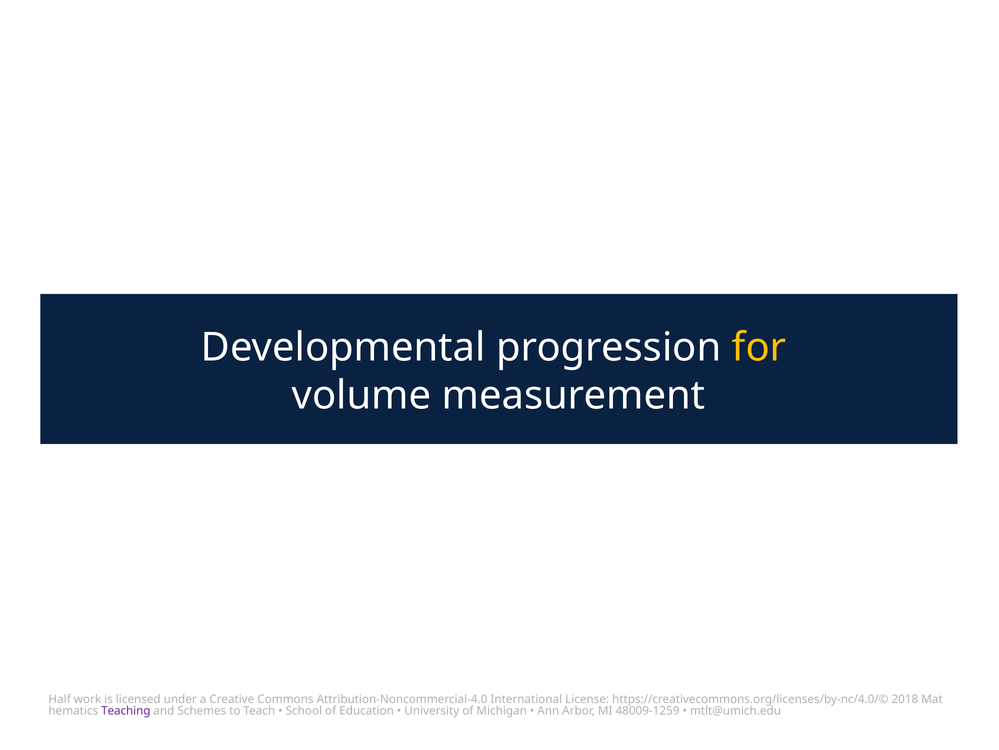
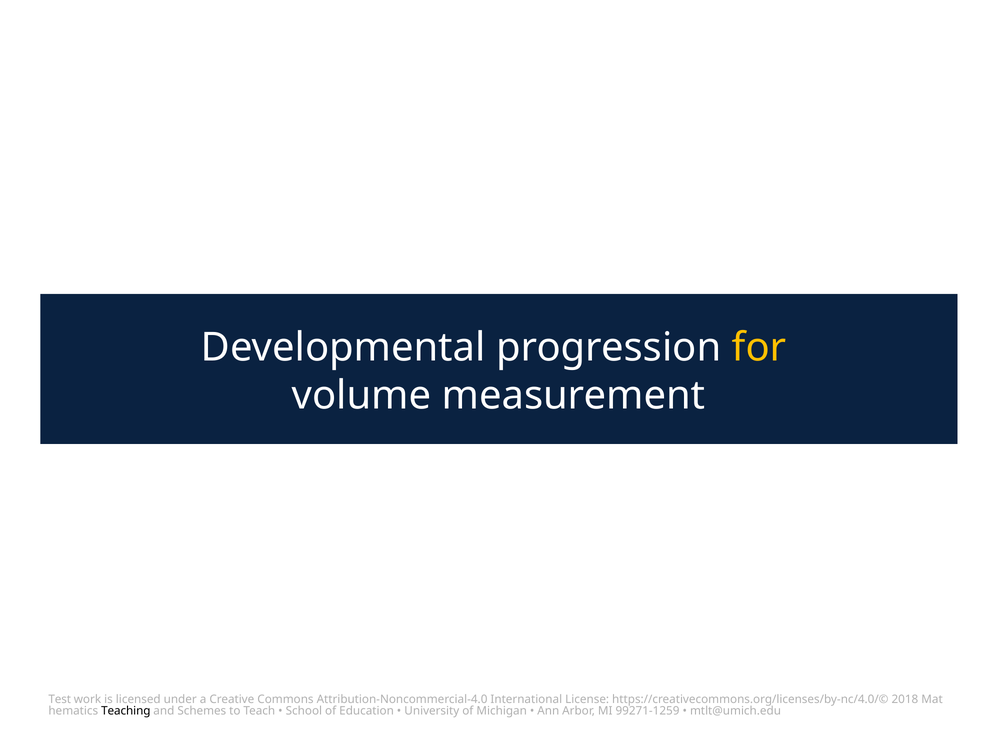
Half: Half -> Test (60, 699)
Teaching colour: purple -> black (126, 711)
48009-1259: 48009-1259 -> 99271-1259 (648, 711)
